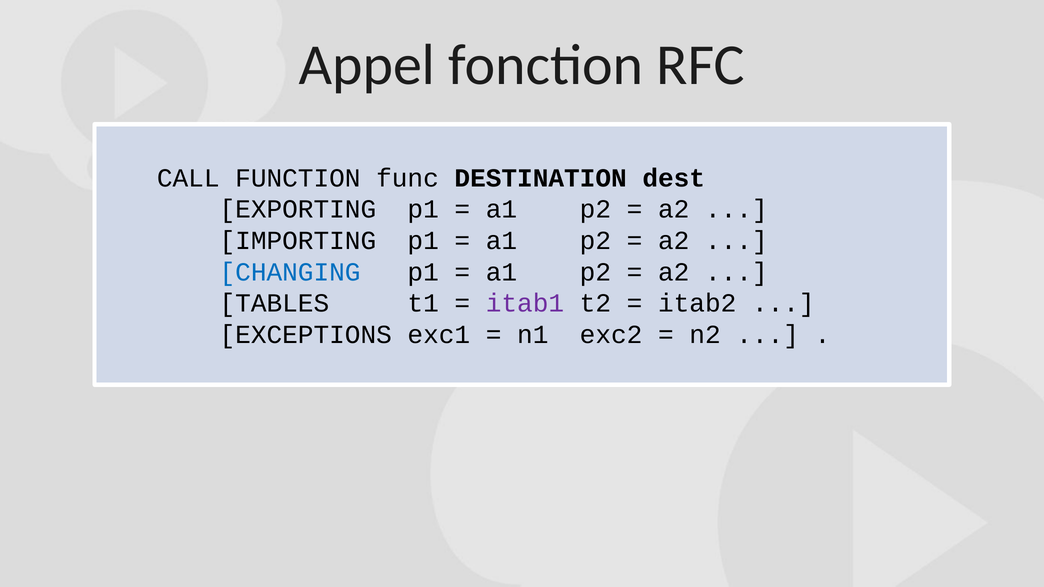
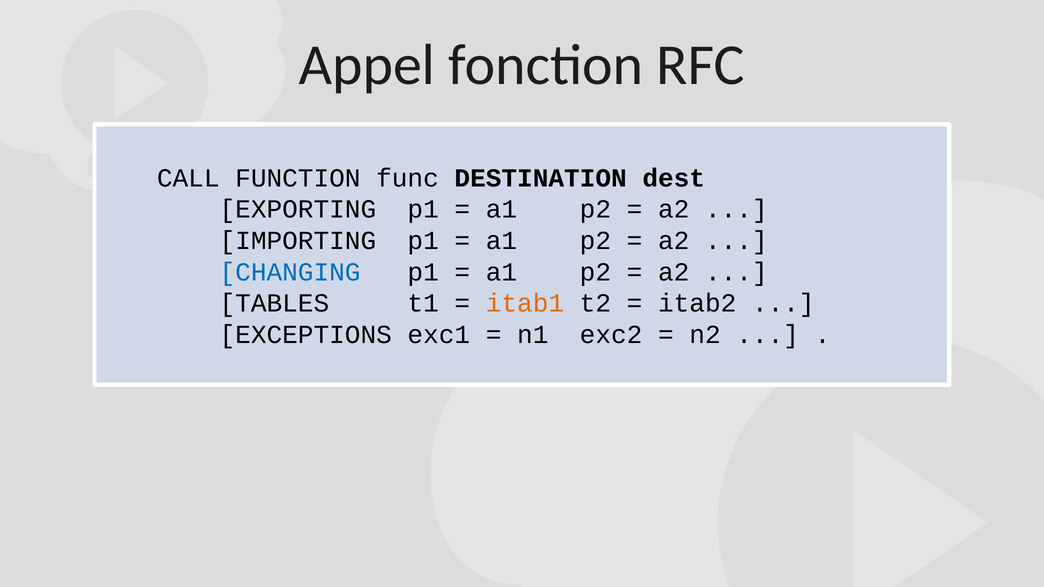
itab1 colour: purple -> orange (525, 303)
